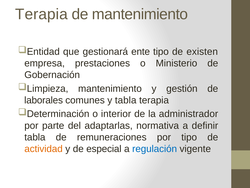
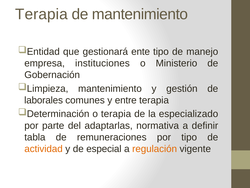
existen: existen -> manejo (202, 51)
prestaciones: prestaciones -> instituciones (102, 63)
y tabla: tabla -> entre (126, 100)
o interior: interior -> terapia (116, 114)
administrador: administrador -> especializado (189, 114)
regulación colour: blue -> orange (155, 149)
